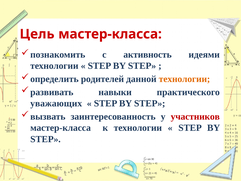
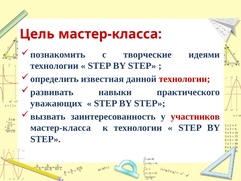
активность: активность -> творческие (147, 55)
родителей: родителей -> известная (102, 79)
технологии colour: orange -> red (184, 79)
